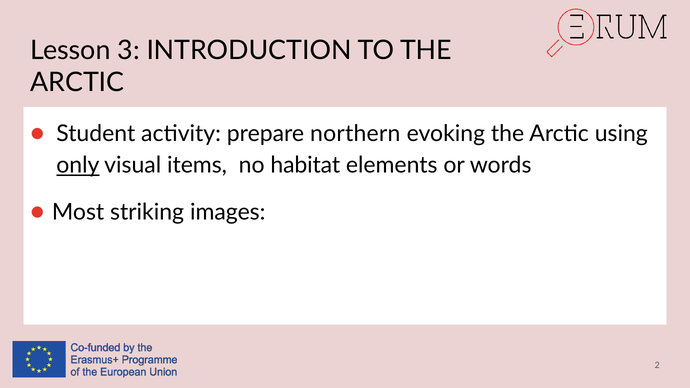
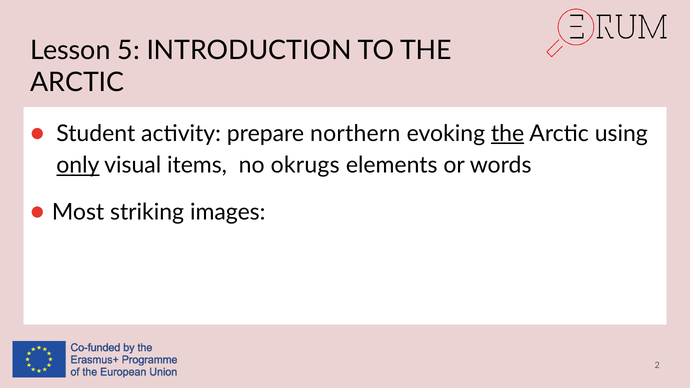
3: 3 -> 5 (129, 50)
the underline: none -> present (508, 134)
habitat: habitat -> okrugs (305, 165)
